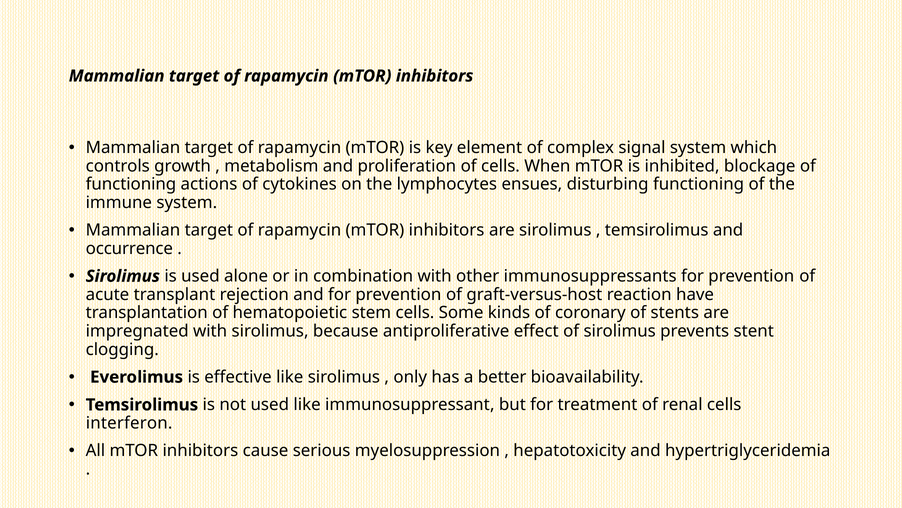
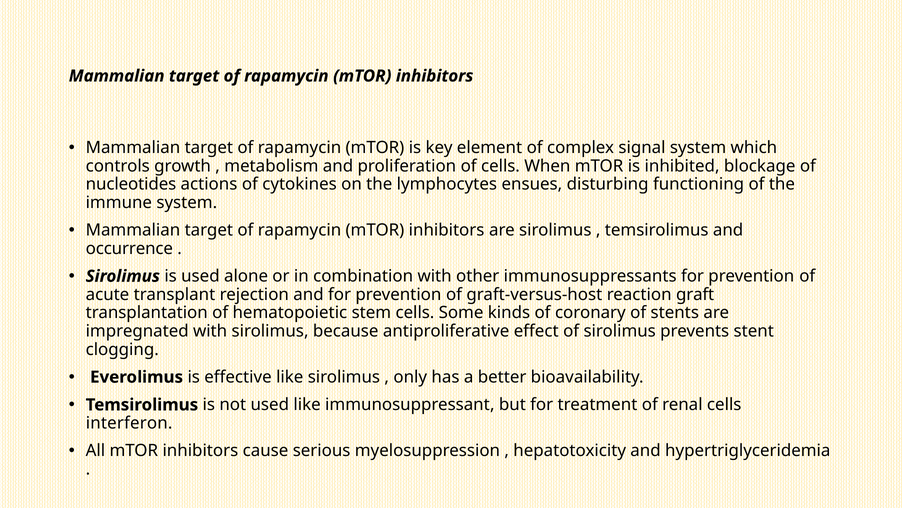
functioning: functioning -> nucleotides (131, 184)
have: have -> graft (695, 294)
